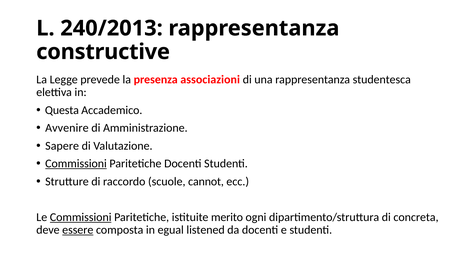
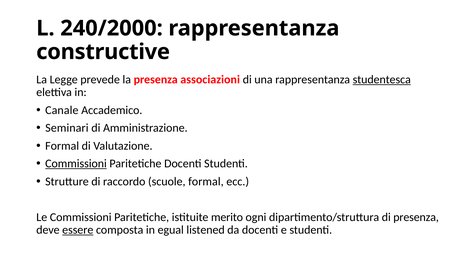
240/2013: 240/2013 -> 240/2000 (112, 28)
studentesca underline: none -> present (382, 79)
Questa: Questa -> Canale (62, 110)
Avvenire: Avvenire -> Seminari (67, 128)
Sapere: Sapere -> Formal (62, 146)
scuole cannot: cannot -> formal (206, 181)
Commissioni underline: present -> none (81, 217)
di concreta: concreta -> presenza (416, 217)
